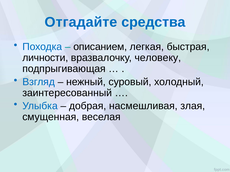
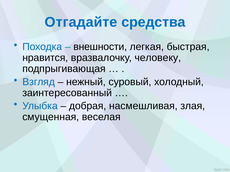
описанием: описанием -> внешности (100, 47)
личности: личности -> нравится (45, 58)
